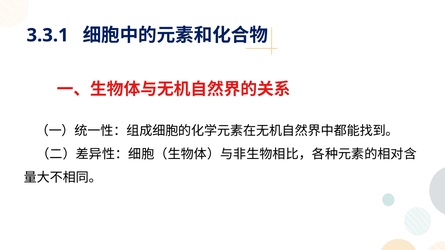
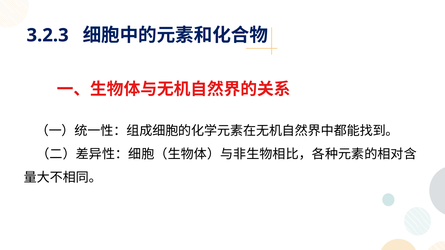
3.3.1: 3.3.1 -> 3.2.3 (48, 35)
